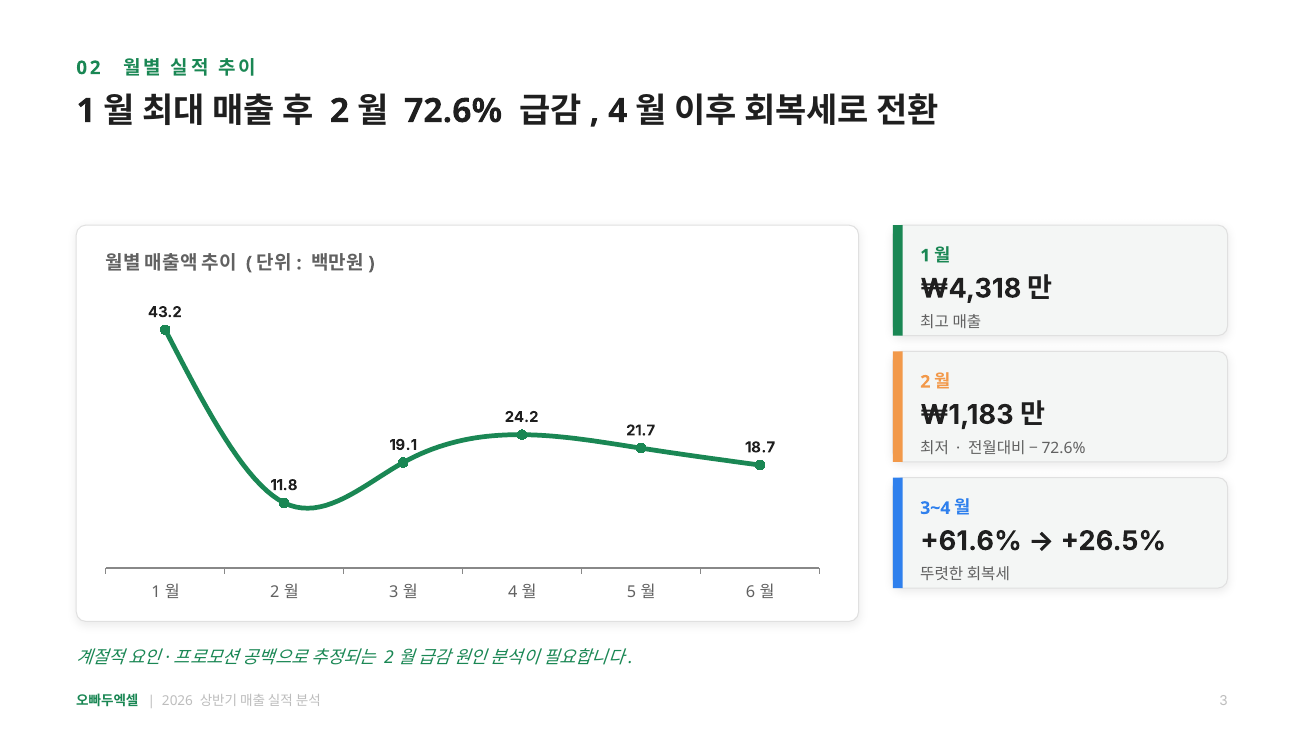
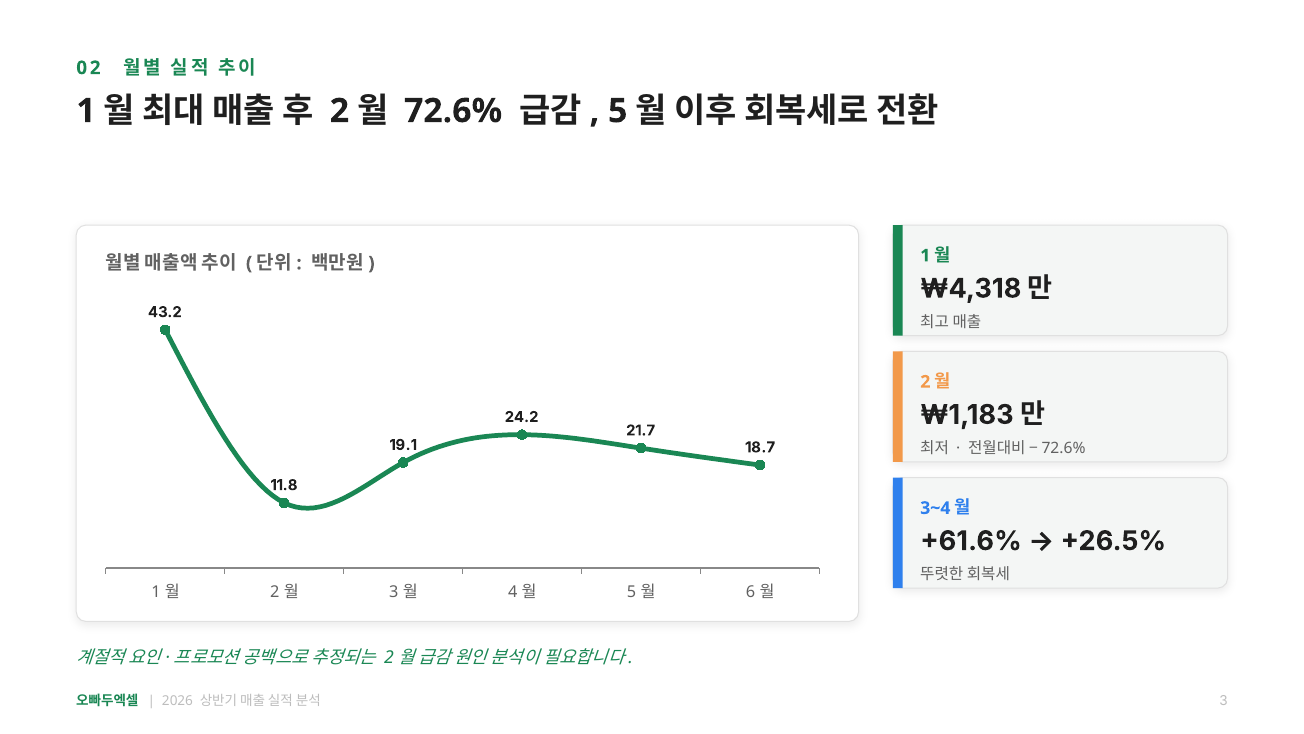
4: 4 -> 5 (618, 111)
